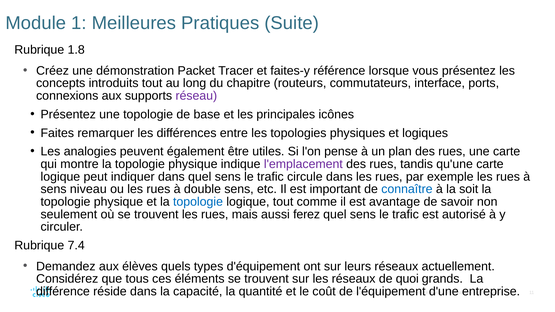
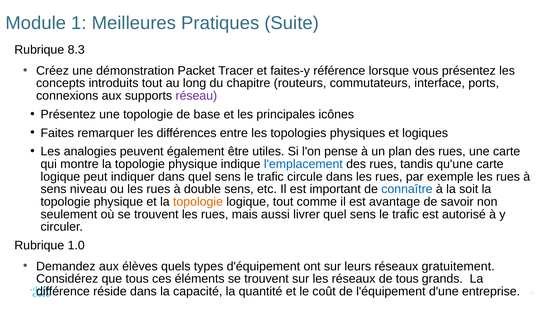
1.8: 1.8 -> 8.3 (76, 50)
l'emplacement colour: purple -> blue (303, 164)
topologie colour: blue -> orange (198, 202)
ferez: ferez -> livrer (307, 214)
7.4: 7.4 -> 1.0 (76, 246)
actuellement: actuellement -> gratuitement (458, 266)
de quoi: quoi -> tous (407, 279)
